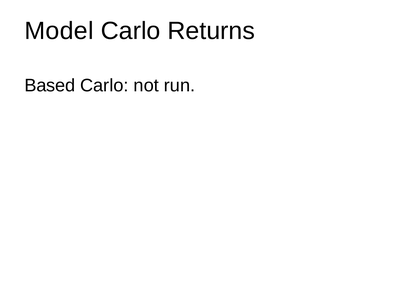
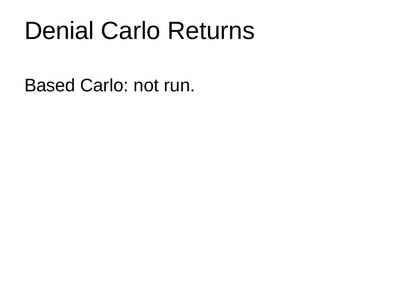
Model: Model -> Denial (59, 31)
